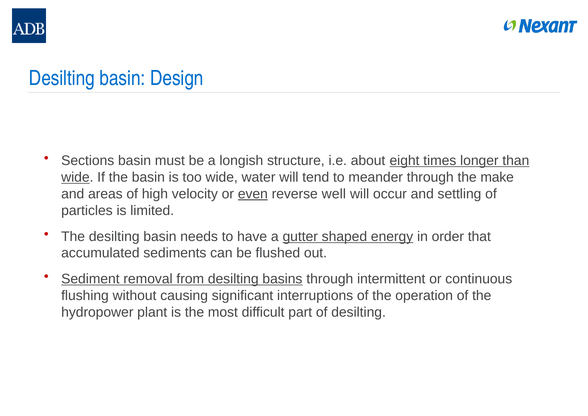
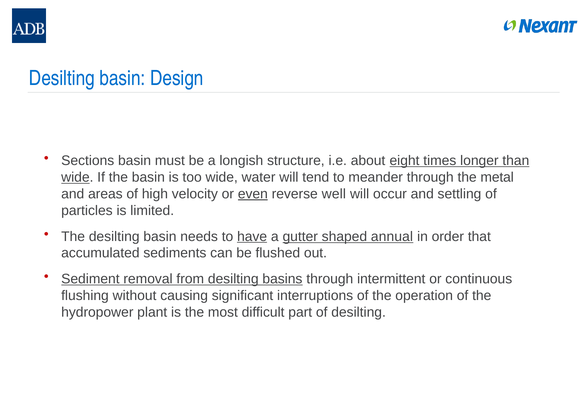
make: make -> metal (497, 177)
have underline: none -> present (252, 236)
energy: energy -> annual (392, 236)
